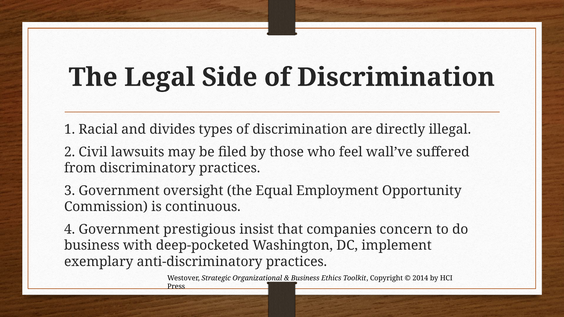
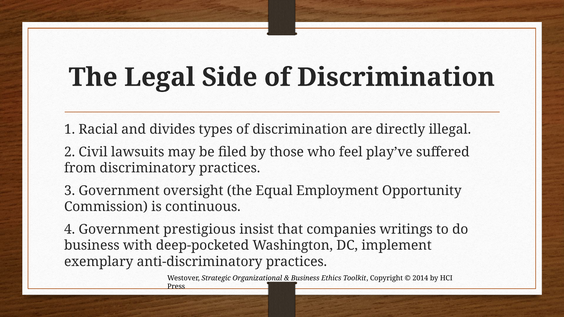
wall’ve: wall’ve -> play’ve (389, 152)
concern: concern -> writings (406, 230)
